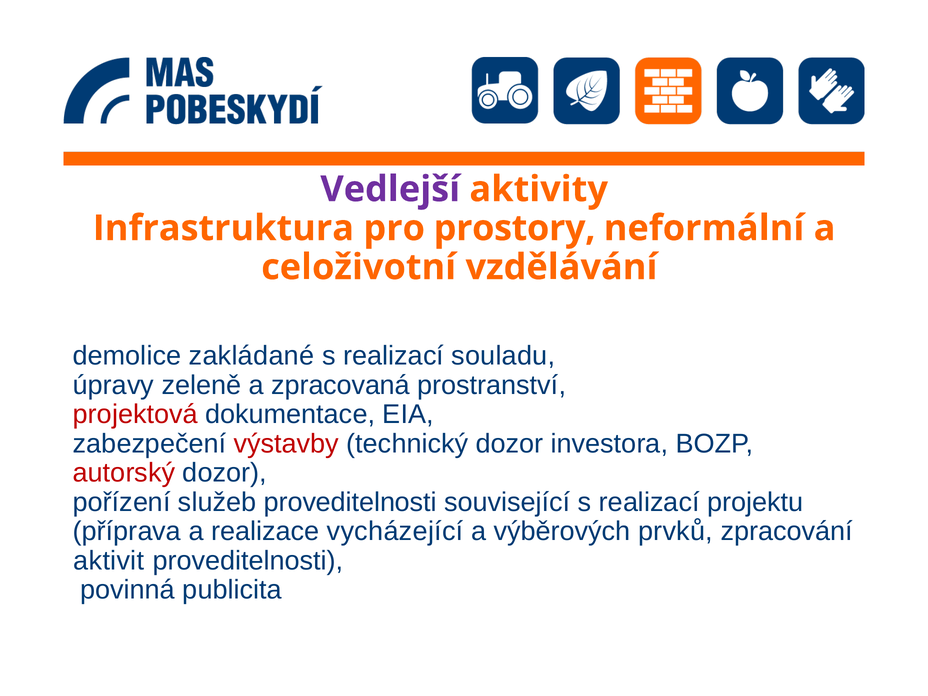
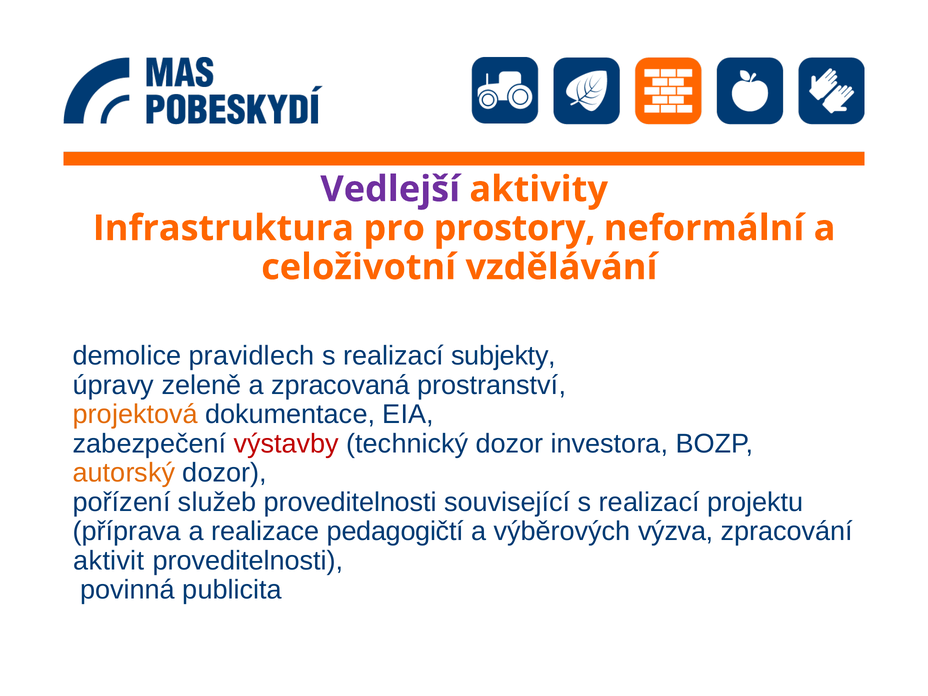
zakládané: zakládané -> pravidlech (252, 356)
souladu: souladu -> subjekty (503, 356)
projektová colour: red -> orange (135, 415)
autorský colour: red -> orange (124, 473)
vycházející: vycházející -> pedagogičtí (395, 531)
prvků: prvků -> výzva (676, 531)
